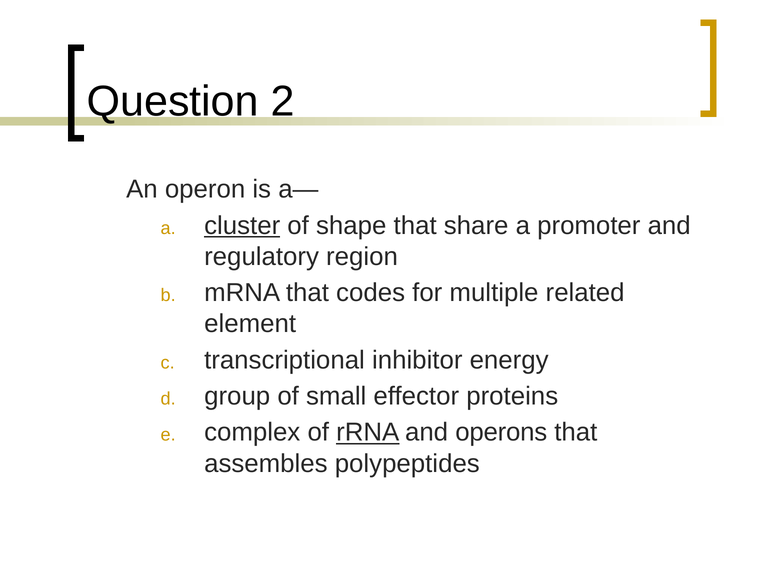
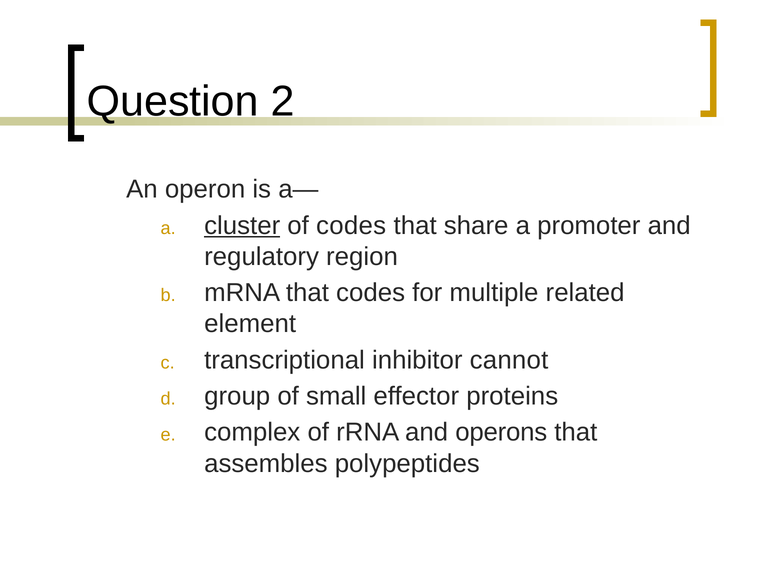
of shape: shape -> codes (351, 225)
energy: energy -> cannot (509, 360)
rRNA underline: present -> none (368, 432)
